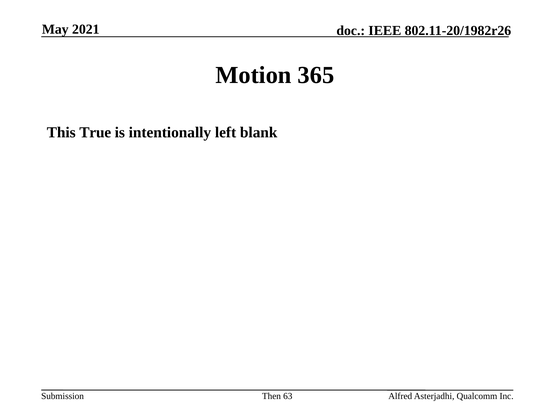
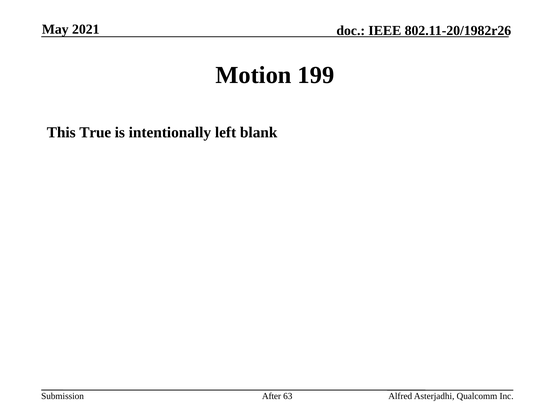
365: 365 -> 199 (316, 75)
Then: Then -> After (272, 396)
